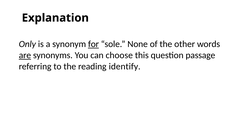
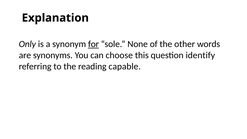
are underline: present -> none (25, 55)
passage: passage -> identify (200, 55)
identify: identify -> capable (125, 66)
